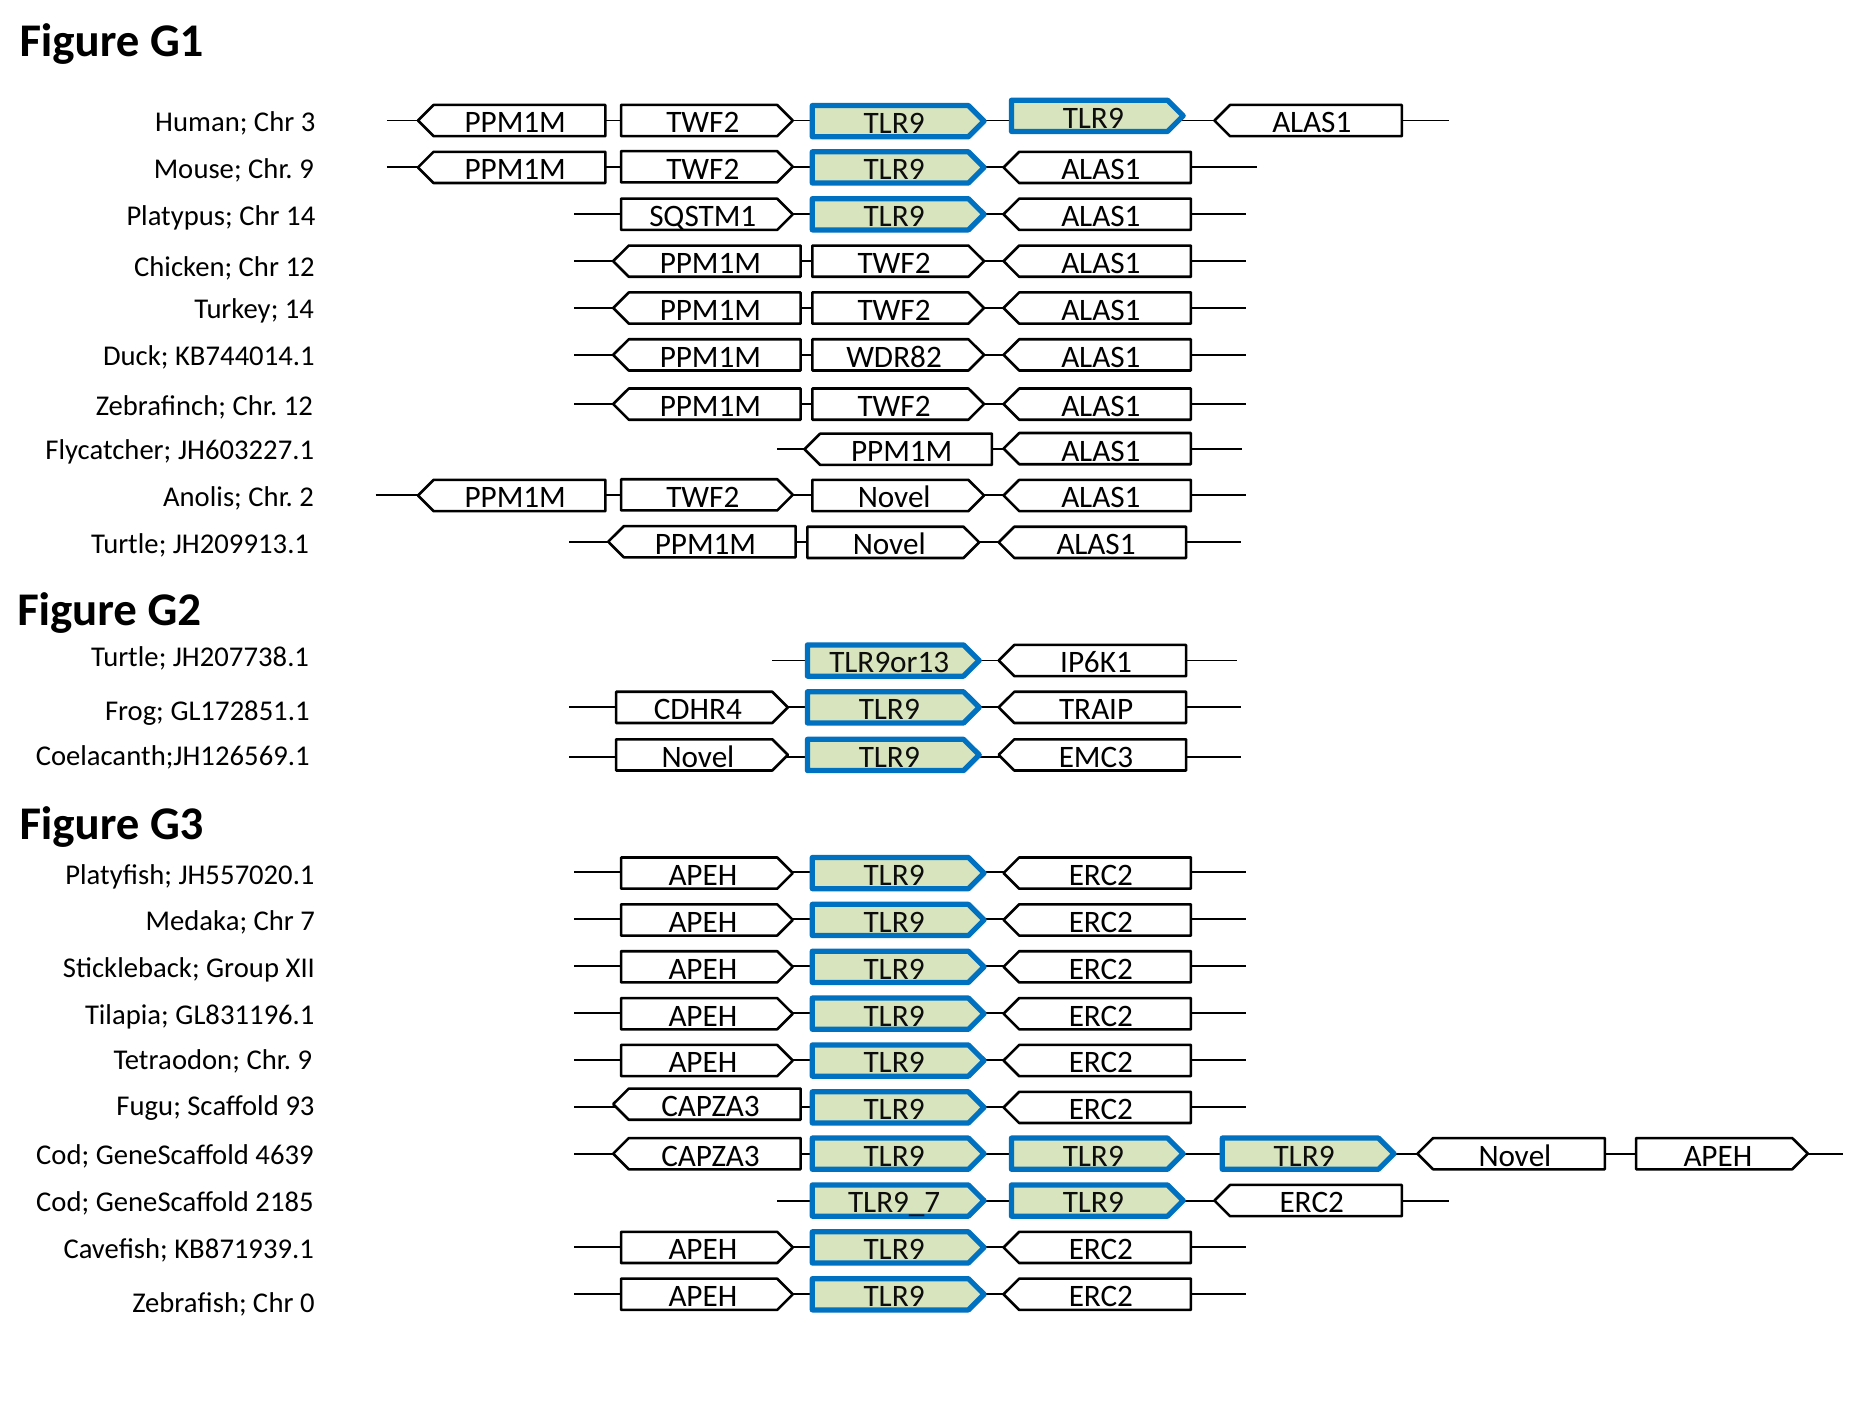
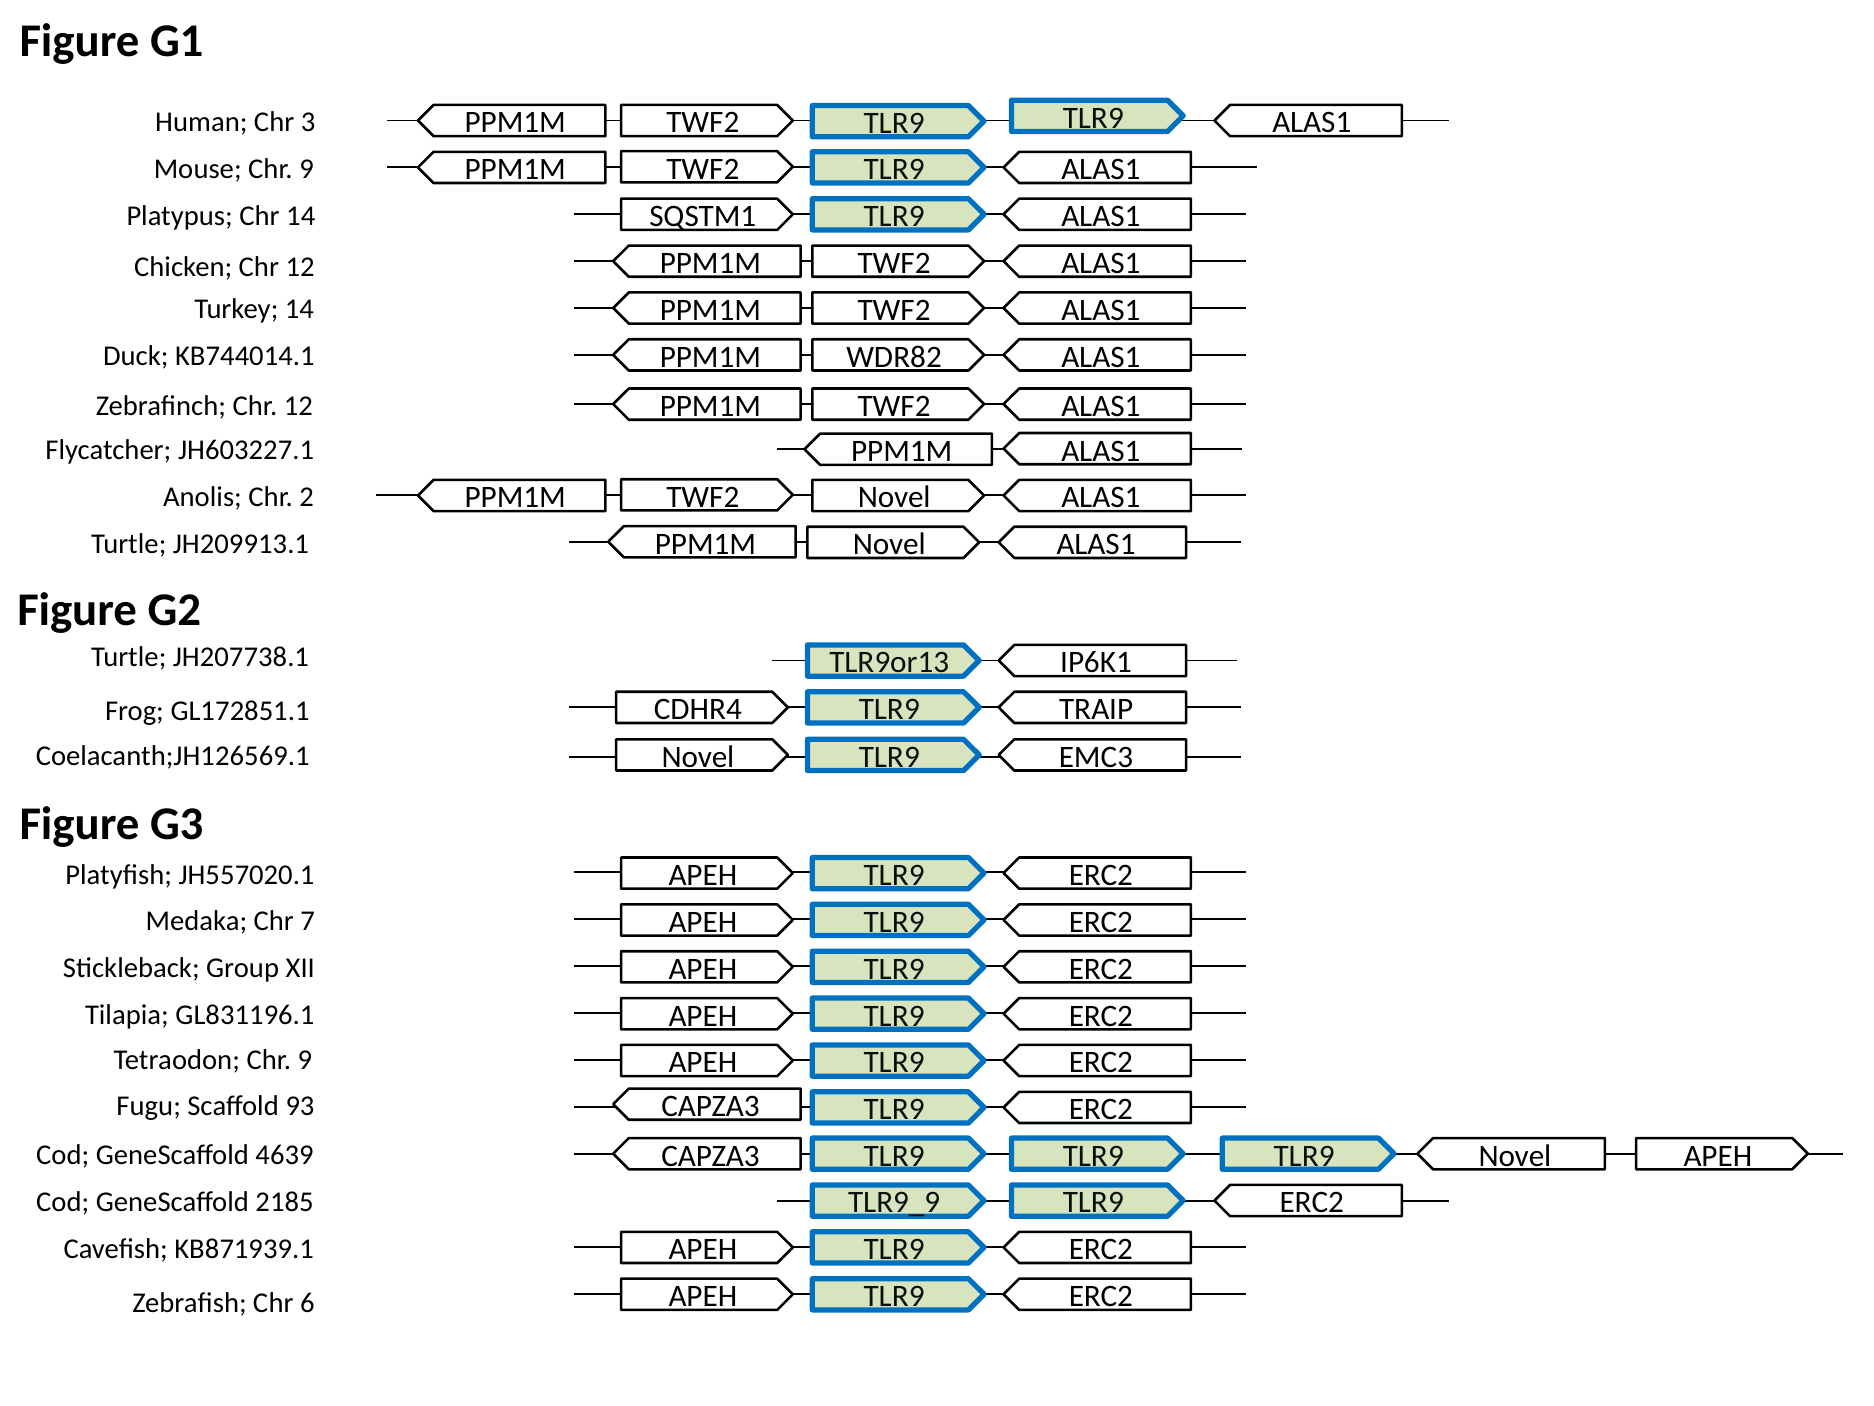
TLR9_7: TLR9_7 -> TLR9_9 (894, 1202)
0: 0 -> 6 (307, 1302)
